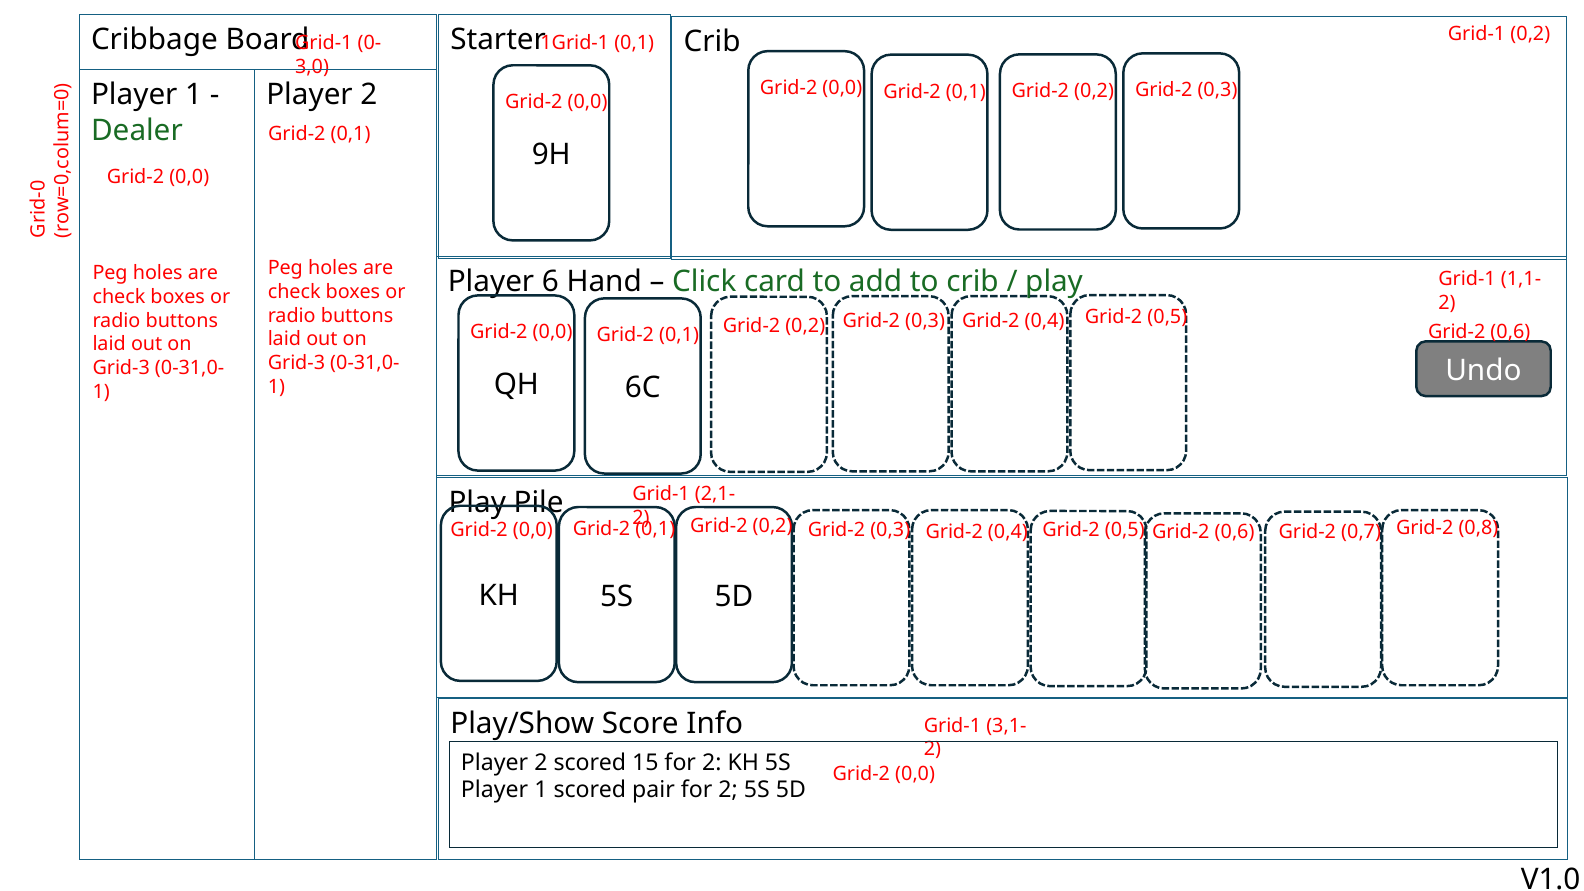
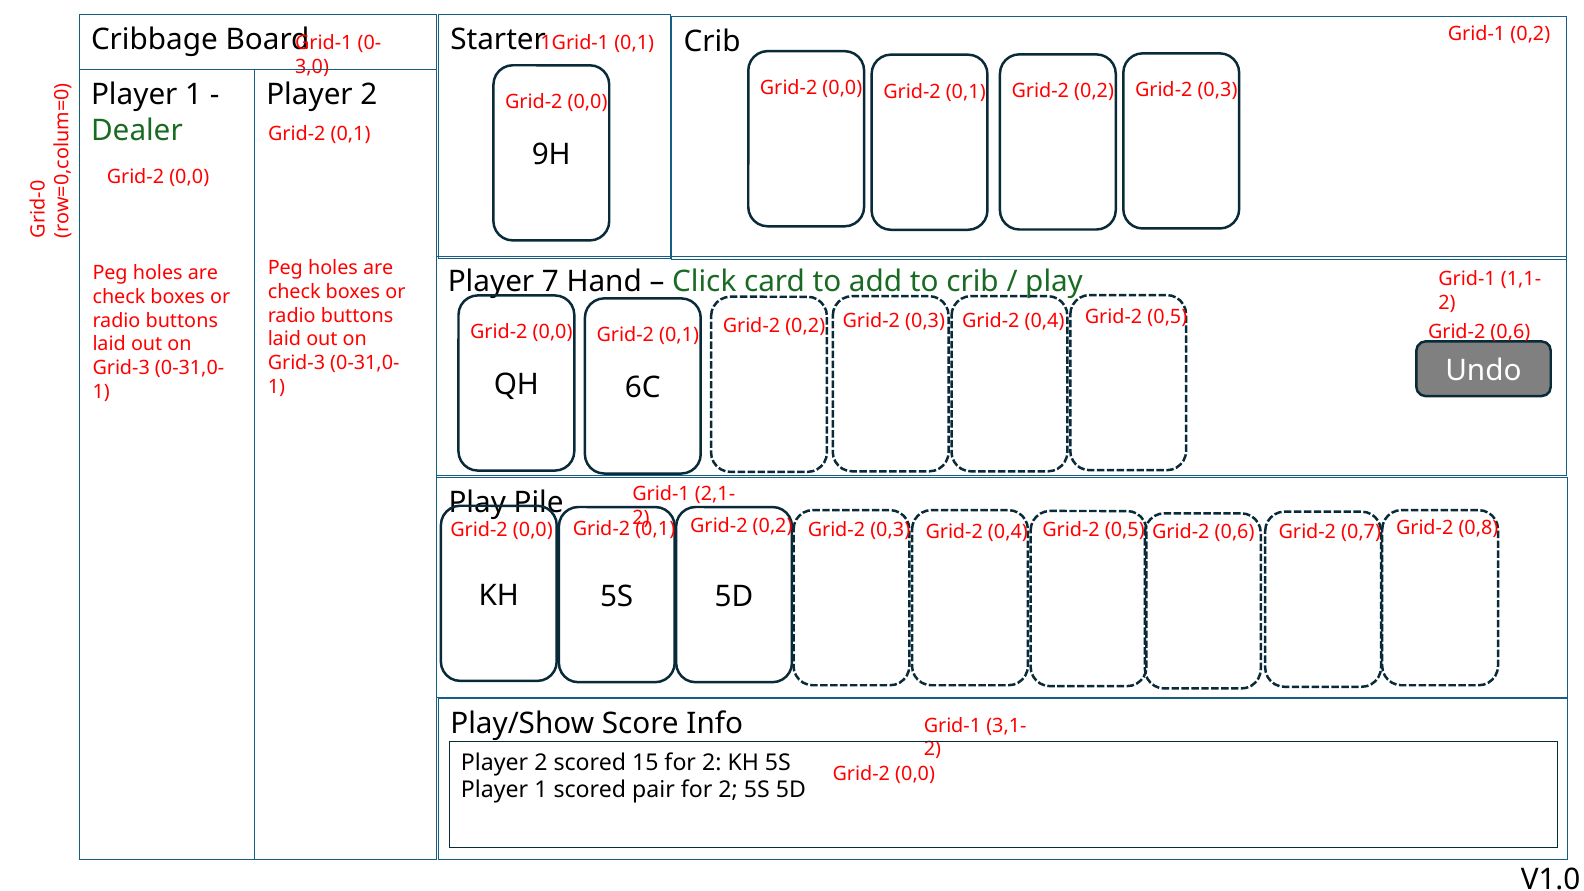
6: 6 -> 7 (550, 282)
